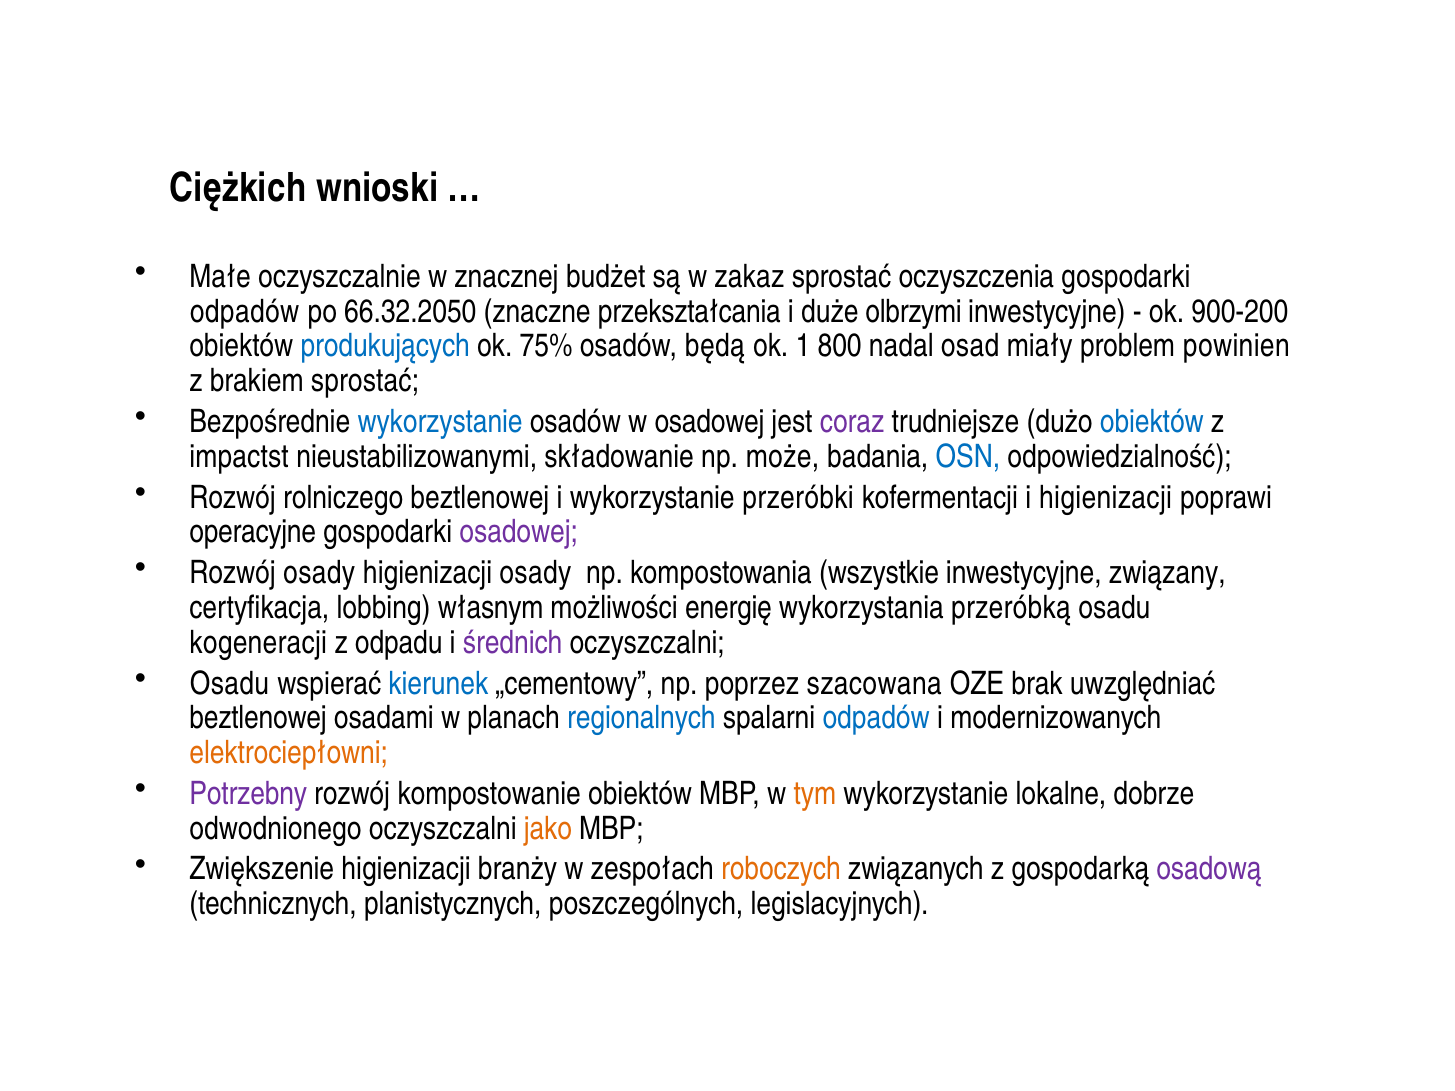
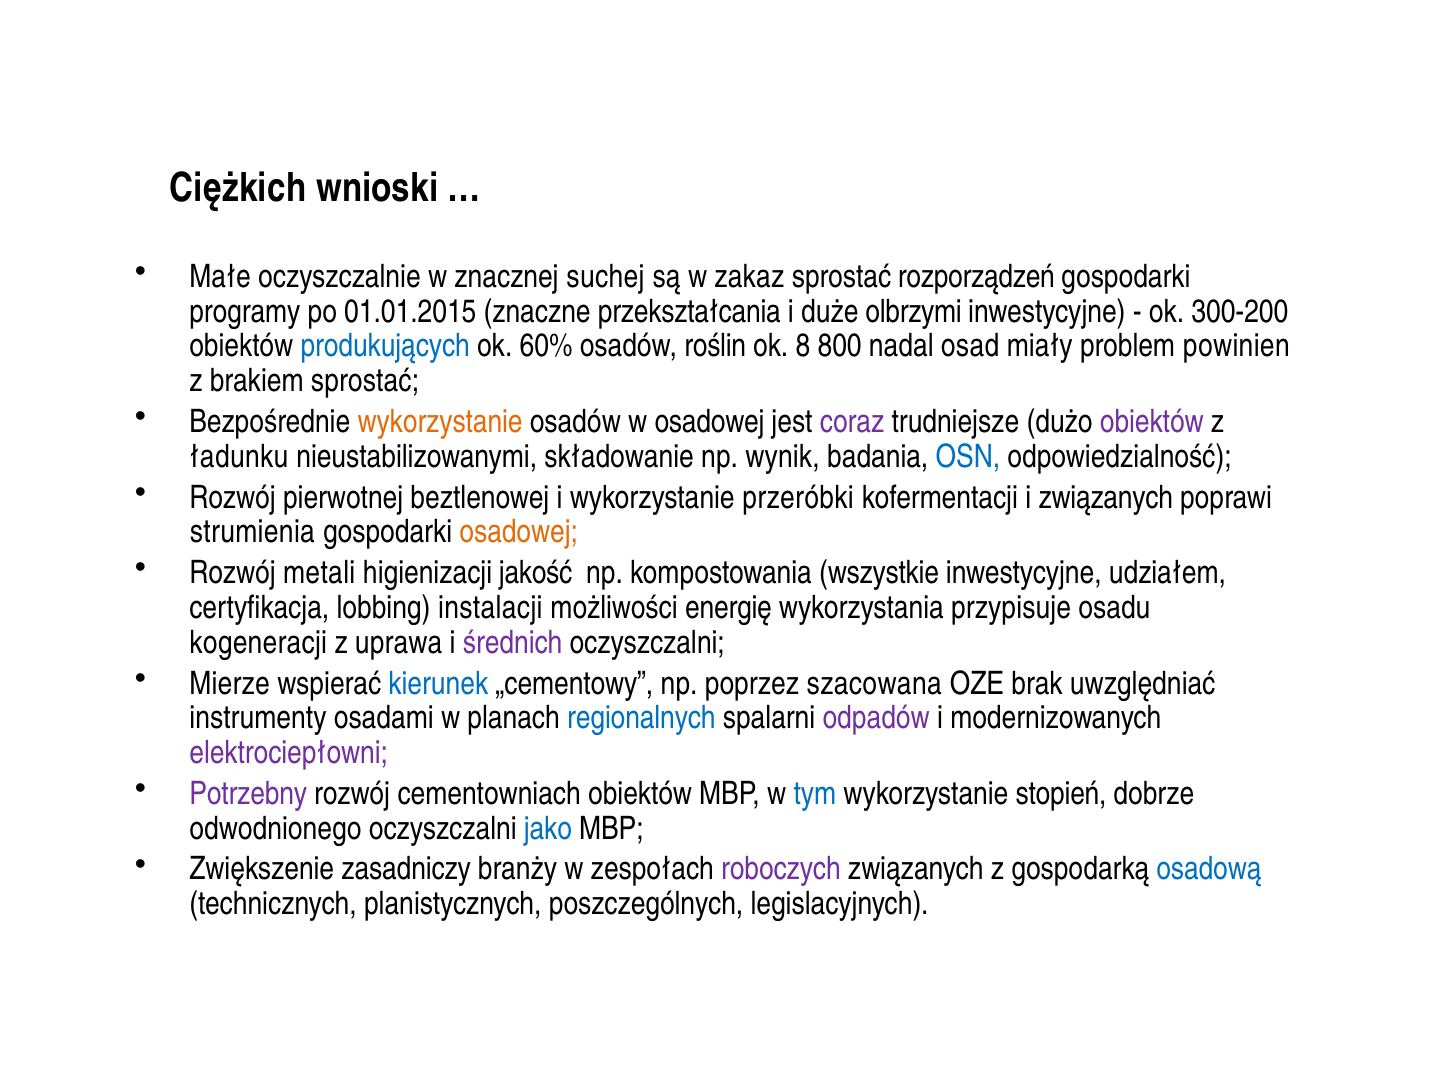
budżet: budżet -> suchej (606, 277)
oczyszczenia: oczyszczenia -> rozporządzeń (976, 277)
odpadów: odpadów -> programy (245, 311)
66.32.2050: 66.32.2050 -> 01.01.2015 (410, 311)
900-200: 900-200 -> 300-200 (1240, 311)
75%: 75% -> 60% (546, 346)
będą: będą -> roślin (715, 346)
1: 1 -> 8 (803, 346)
wykorzystanie colour: blue -> orange (440, 422)
obiektów colour: blue -> purple (1152, 422)
impactst: impactst -> ładunku (239, 457)
może: może -> wynik (783, 457)
rolniczego: rolniczego -> pierwotnej (343, 497)
i higienizacji: higienizacji -> związanych (1106, 497)
operacyjne: operacyjne -> strumienia (252, 532)
osadowej colour: purple -> orange (519, 532)
Rozwój osady: osady -> metali (319, 573)
higienizacji osady: osady -> jakość (536, 573)
związany: związany -> udziałem (1167, 573)
własnym: własnym -> instalacji (490, 608)
przeróbką: przeróbką -> przypisuje (1011, 608)
odpadu: odpadu -> uprawa (399, 643)
Osadu: Osadu -> Mierze (230, 683)
beztlenowej: beztlenowej -> instrumenty (258, 718)
odpadów colour: blue -> purple (876, 718)
elektrociepłowni colour: orange -> purple (289, 753)
kompostowanie: kompostowanie -> cementowniach (489, 794)
tym colour: orange -> blue (815, 794)
lokalne: lokalne -> stopień (1061, 794)
jako colour: orange -> blue (548, 829)
Zwiększenie higienizacji: higienizacji -> zasadniczy (406, 869)
roboczych colour: orange -> purple (781, 869)
osadową colour: purple -> blue (1209, 869)
